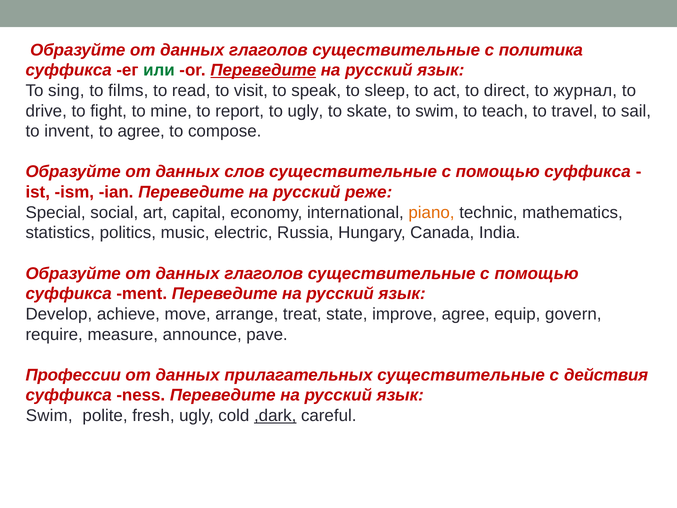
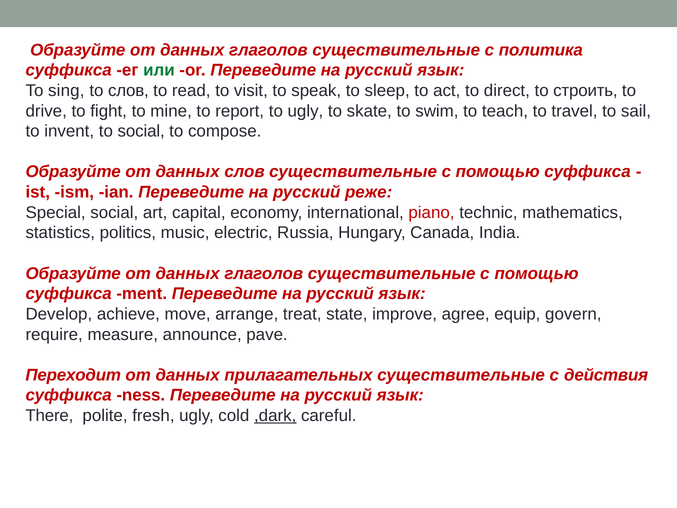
Переведите underline: present -> none (263, 70)
to films: films -> слов (128, 91)
журнал: журнал -> строить (585, 91)
to agree: agree -> social (141, 131)
piano colour: orange -> red (431, 212)
Профессии: Профессии -> Переходит (73, 375)
Swim: Swim -> There (49, 416)
